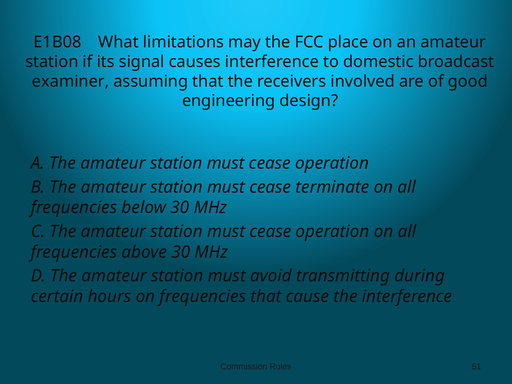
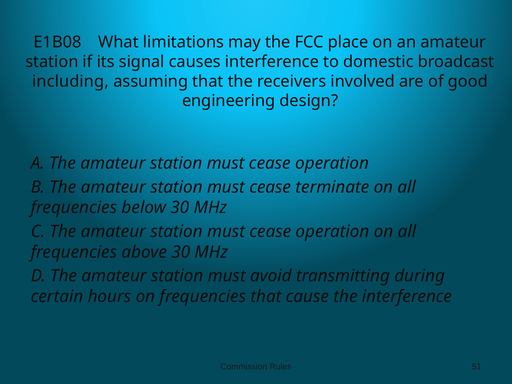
examiner: examiner -> including (70, 81)
